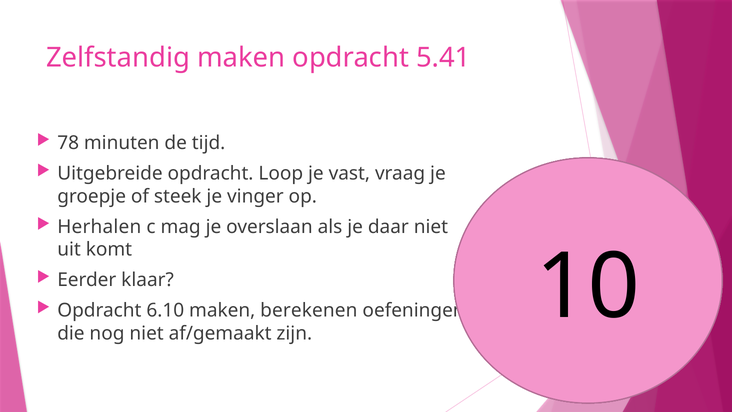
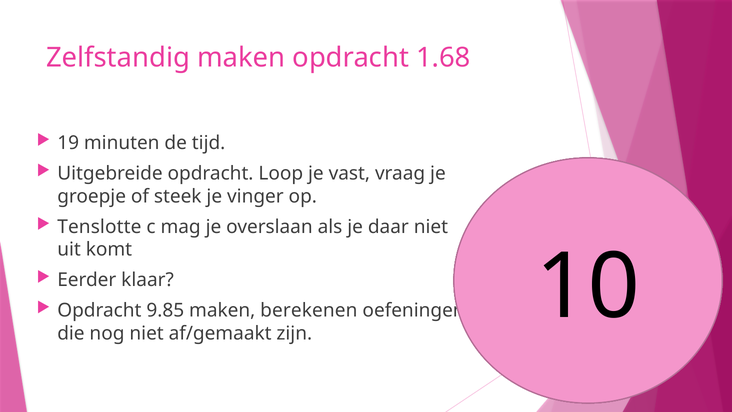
5.41: 5.41 -> 1.68 (443, 58)
78: 78 -> 19 (68, 143)
Herhalen: Herhalen -> Tenslotte (99, 227)
6.10: 6.10 -> 9.85 (165, 310)
